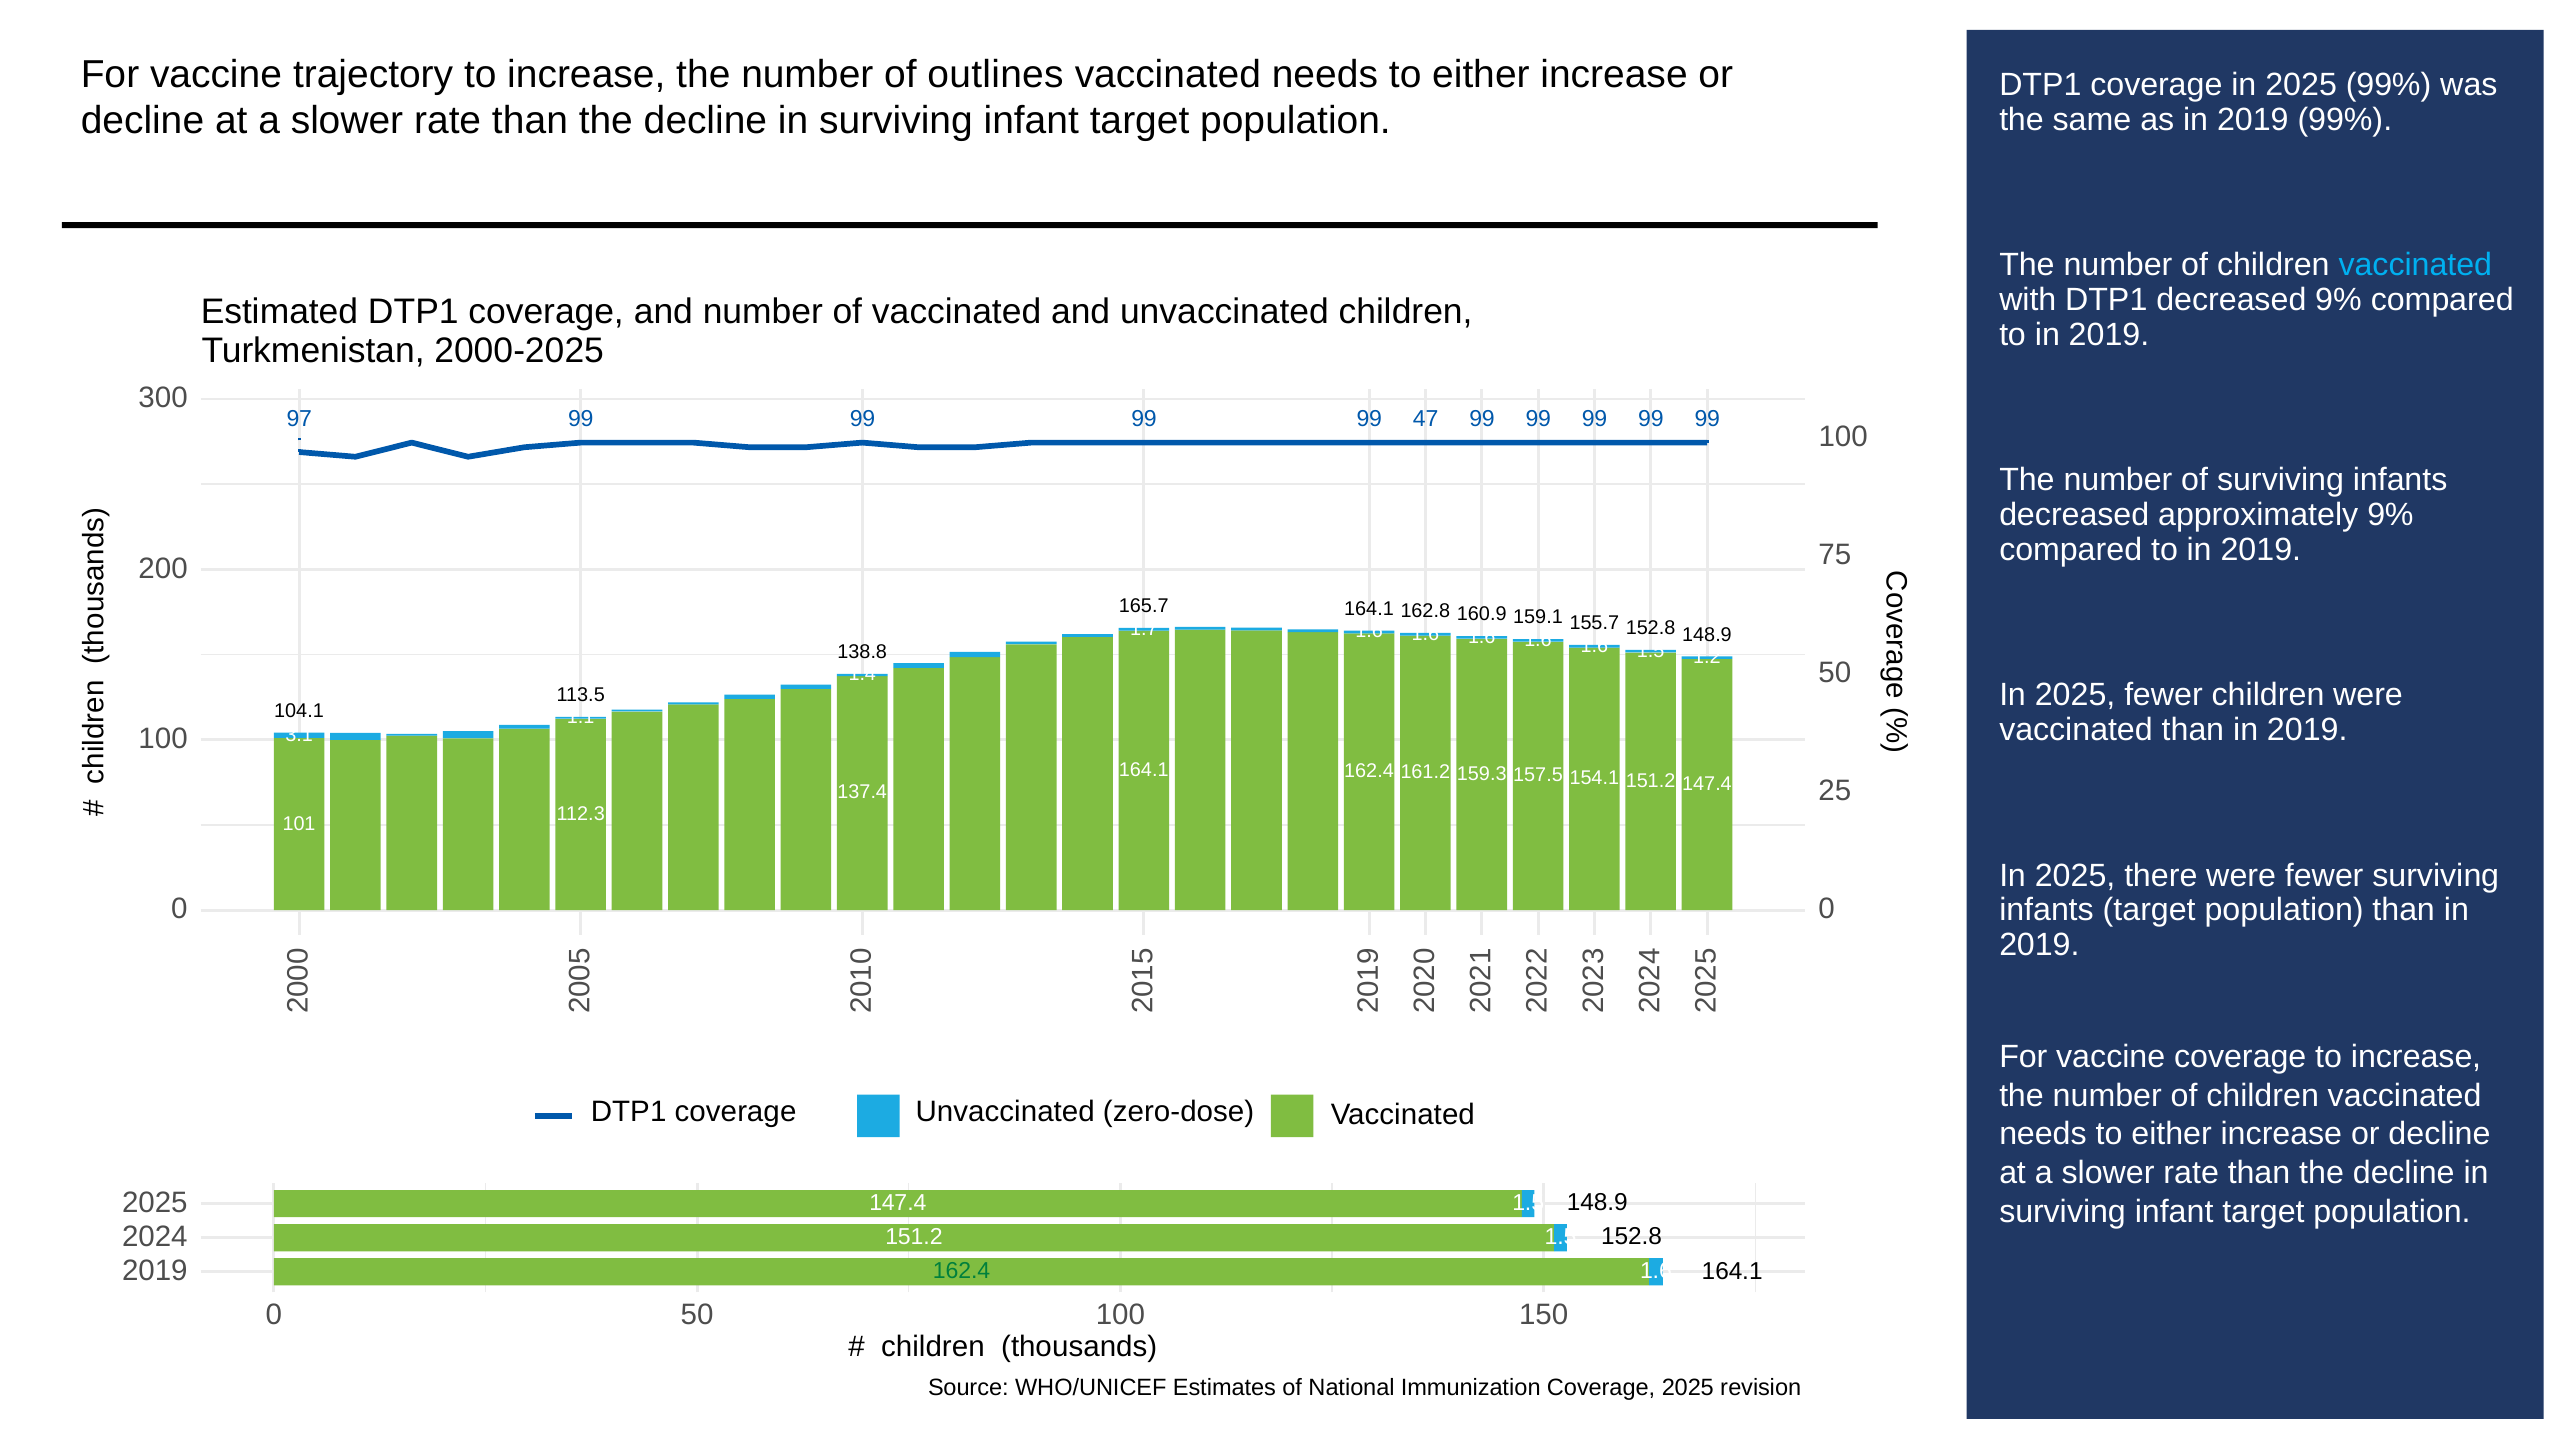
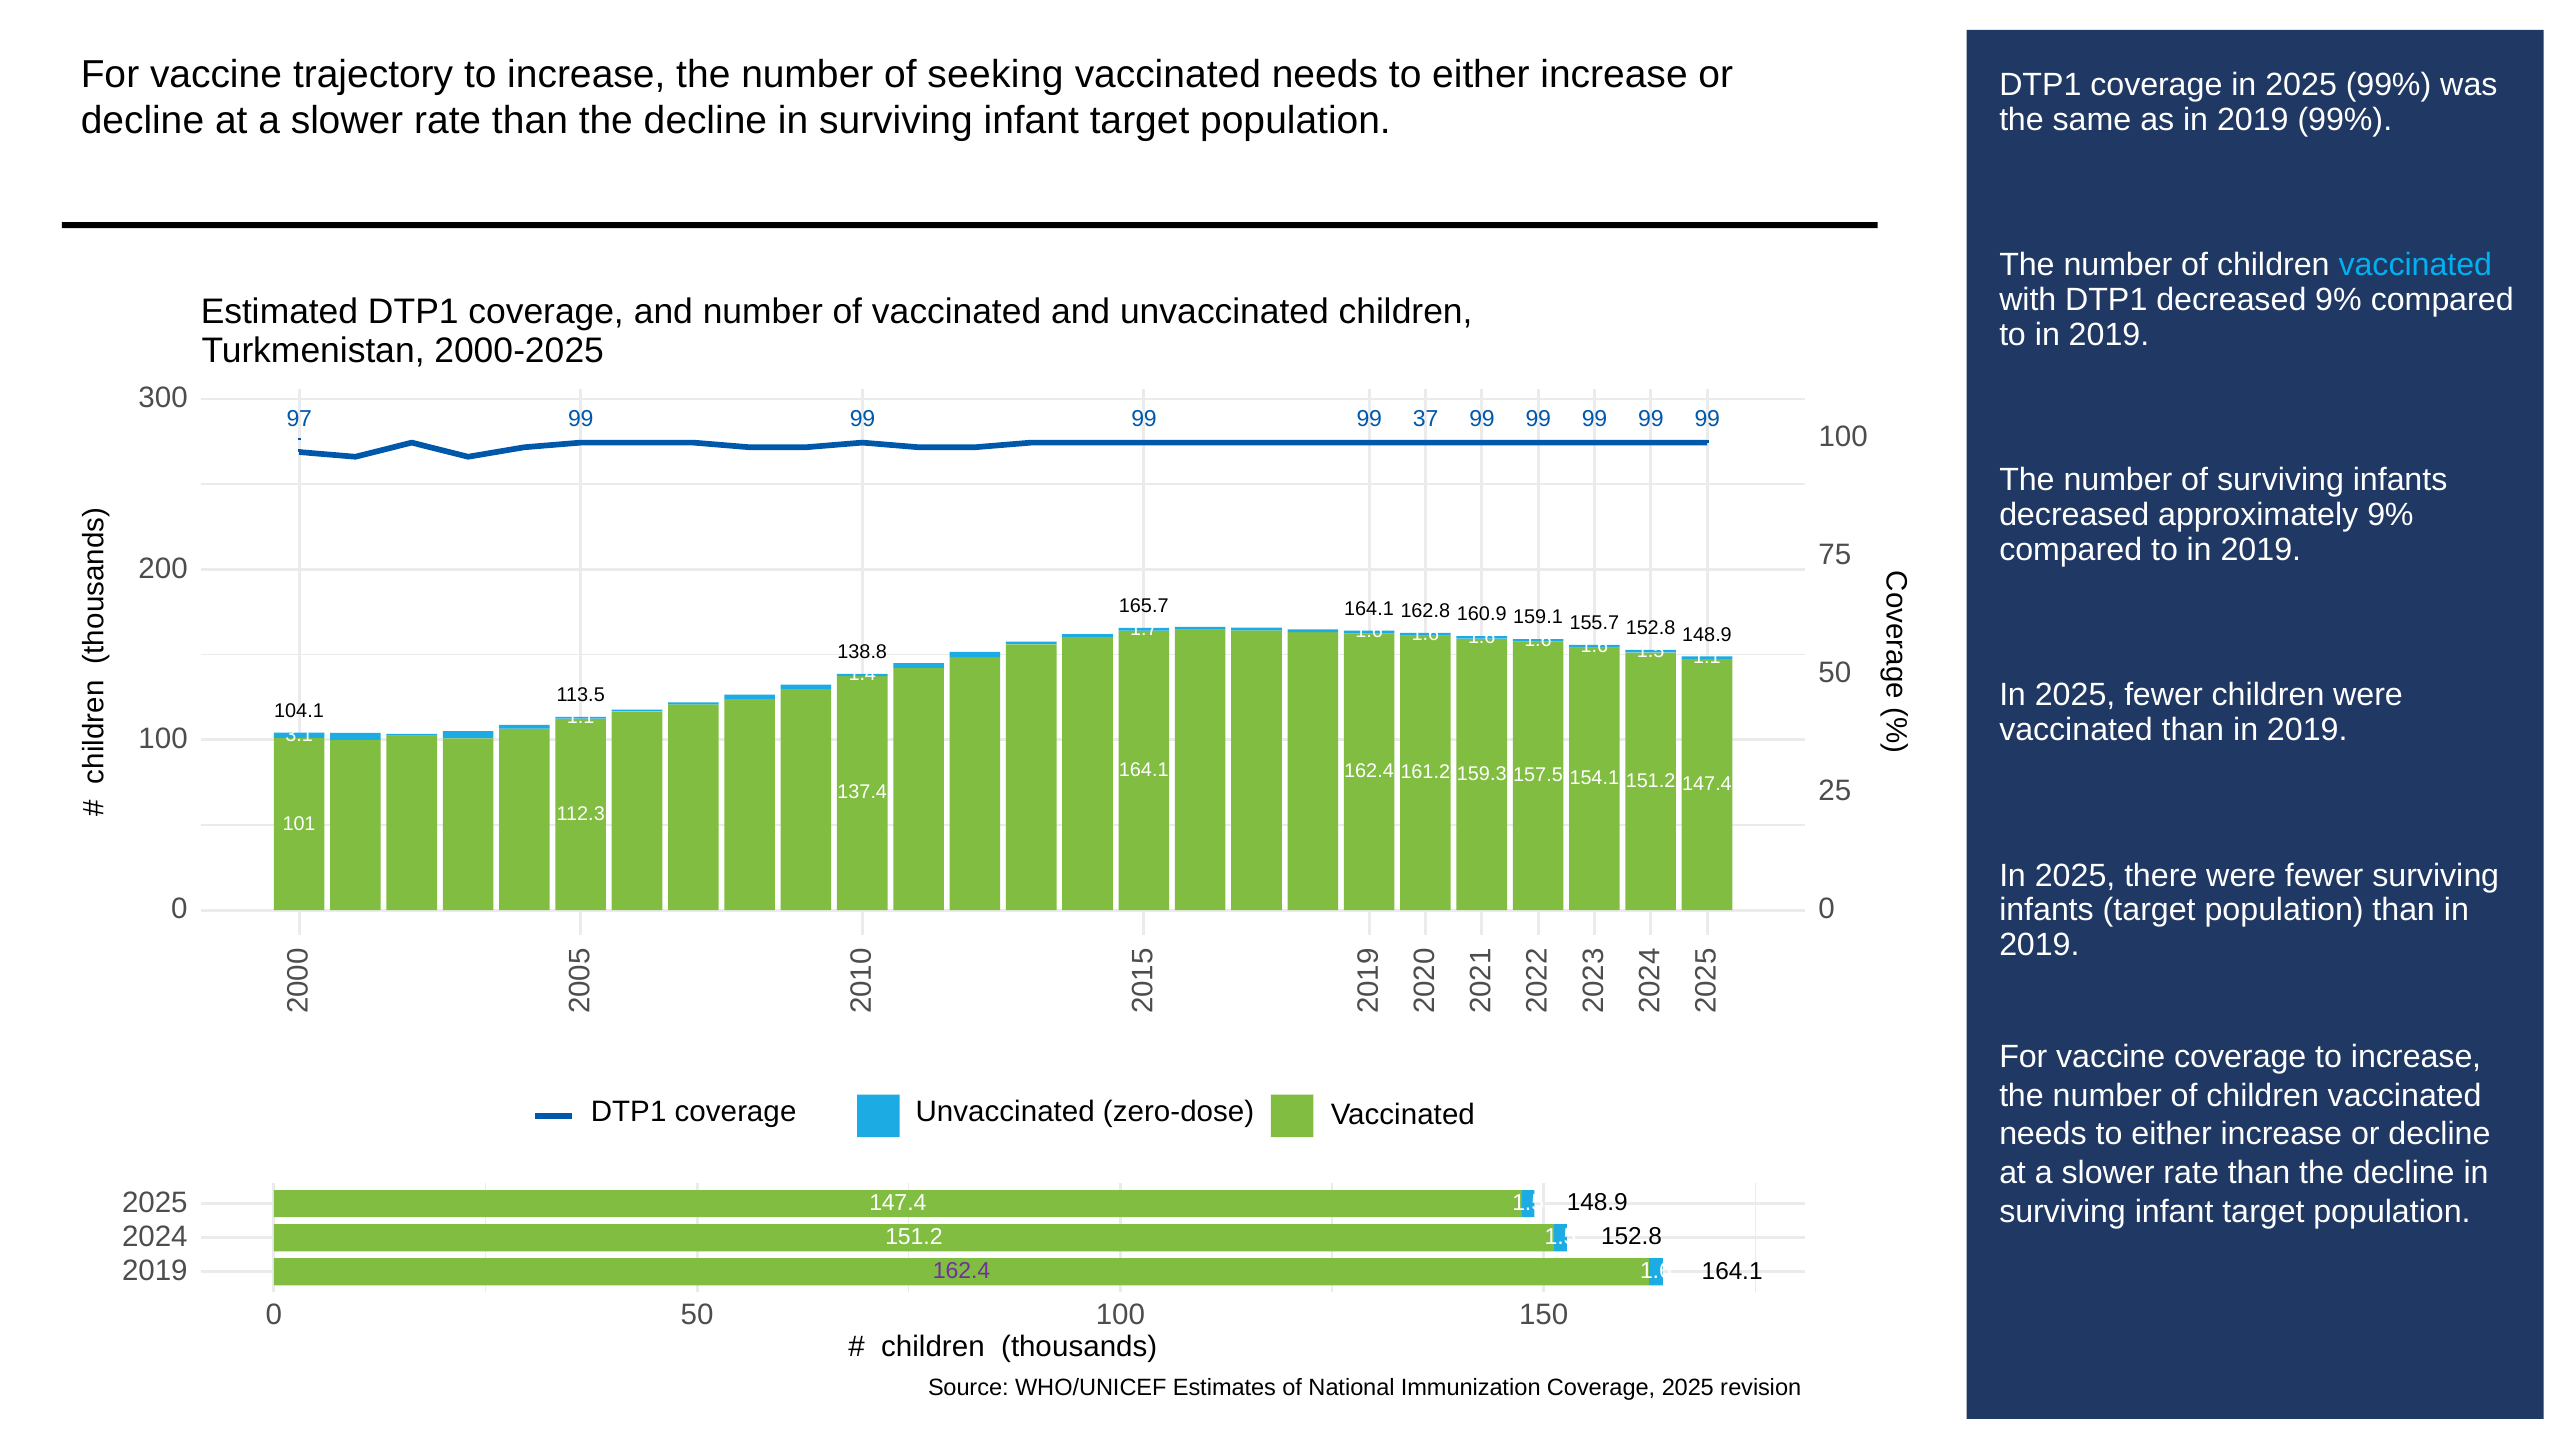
outlines: outlines -> seeking (996, 74)
47: 47 -> 37 (1426, 419)
1.2: 1.2 -> 1.1 (1707, 657)
162.4 colour: green -> purple (962, 1271)
